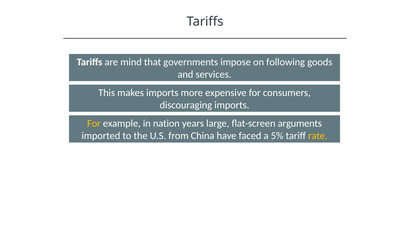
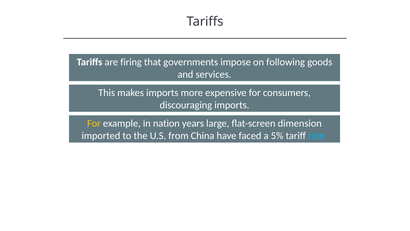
mind: mind -> firing (131, 62)
arguments: arguments -> dimension (300, 123)
rate colour: yellow -> light blue (318, 136)
